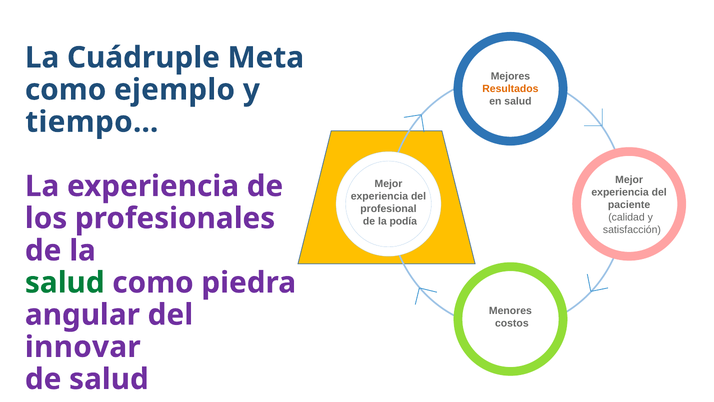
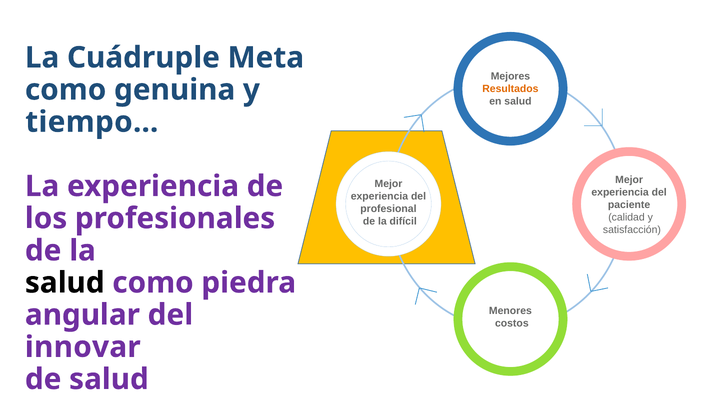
ejemplo: ejemplo -> genuina (175, 90)
podía: podía -> difícil (403, 221)
salud colour: green -> black (65, 282)
